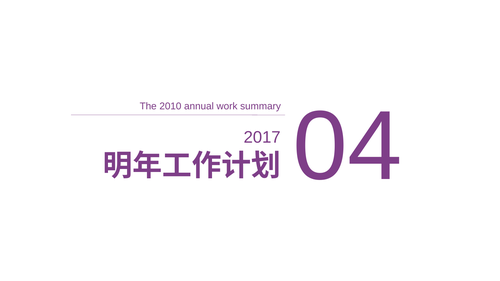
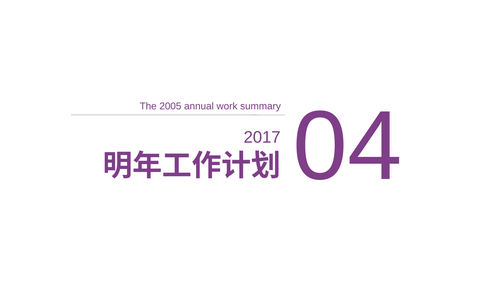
2010: 2010 -> 2005 (170, 106)
